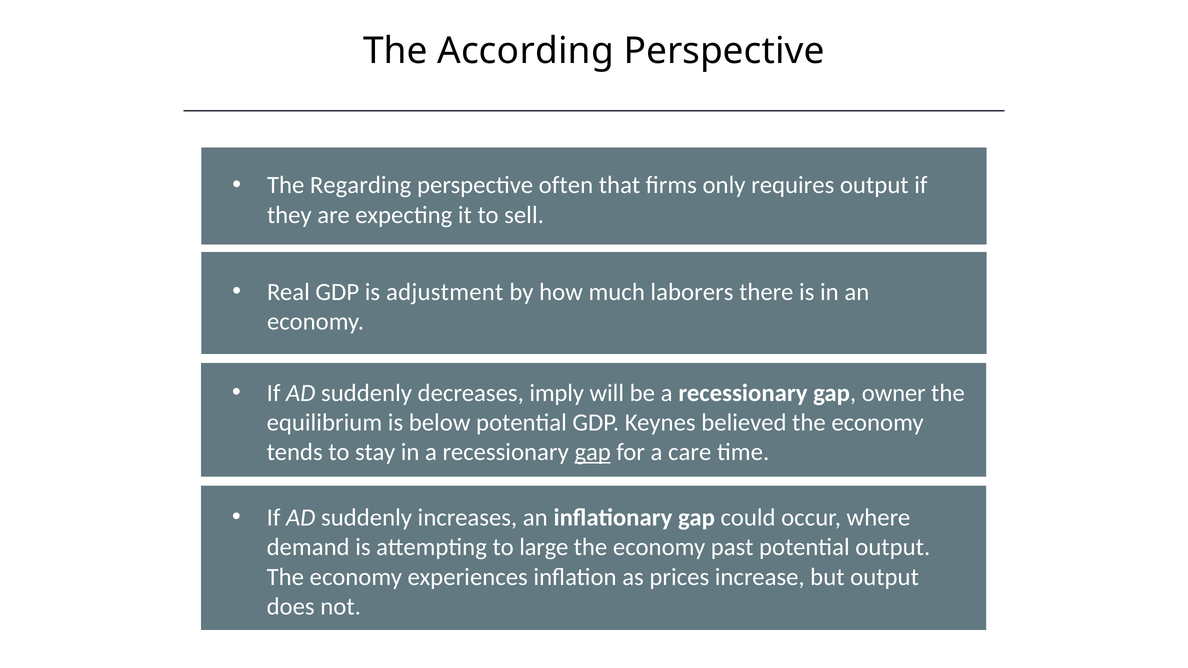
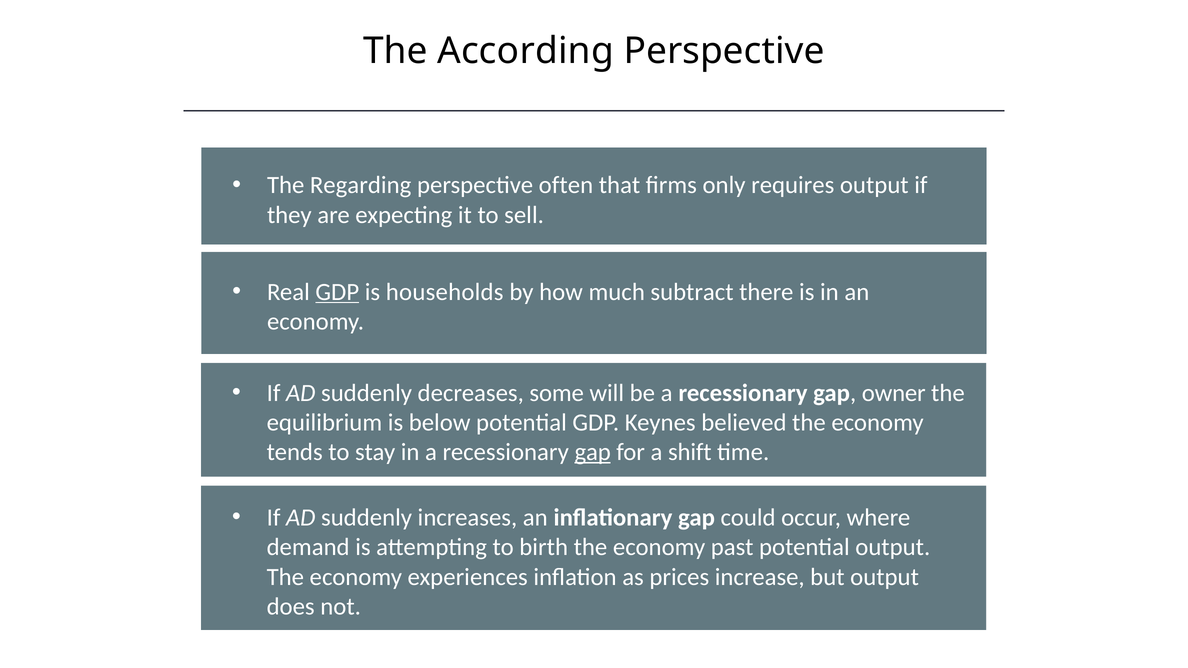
GDP underline: none -> present (337, 292)
adjustment: adjustment -> households (445, 292)
laborers: laborers -> subtract (692, 292)
imply: imply -> some (557, 393)
care: care -> shift (690, 452)
large: large -> birth (544, 547)
